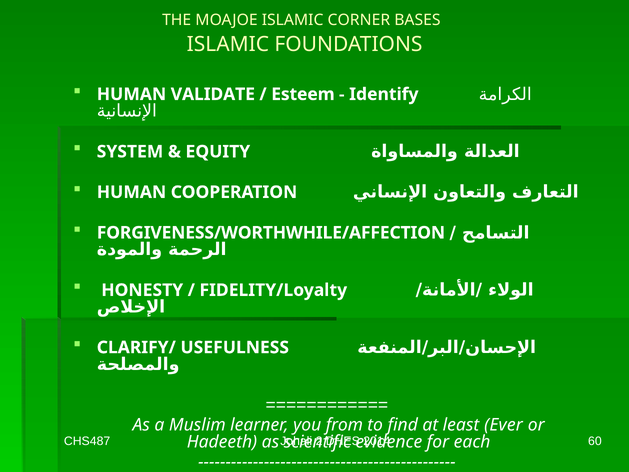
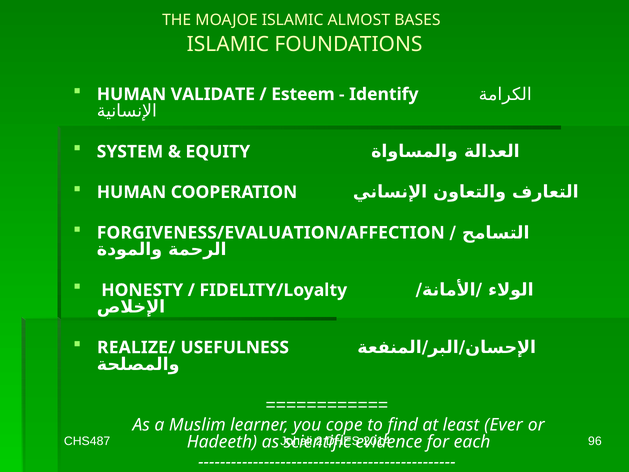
CORNER: CORNER -> ALMOST (359, 20)
FORGIVENESS/WORTHWHILE/AFFECTION: FORGIVENESS/WORTHWHILE/AFFECTION -> FORGIVENESS/EVALUATION/AFFECTION (271, 233)
CLARIFY/: CLARIFY/ -> REALIZE/ (136, 347)
from: from -> cope (344, 425)
60: 60 -> 96 (595, 441)
